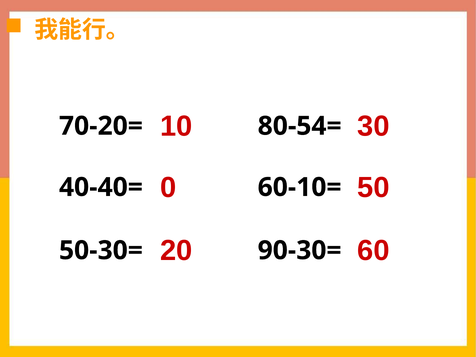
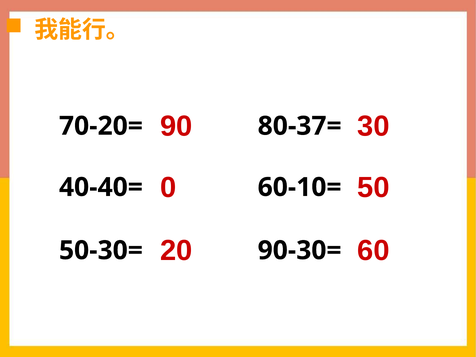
10: 10 -> 90 (176, 126)
80-54=: 80-54= -> 80-37= (300, 126)
